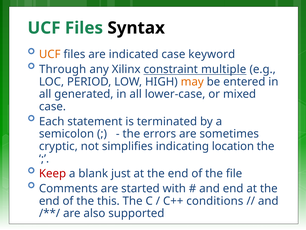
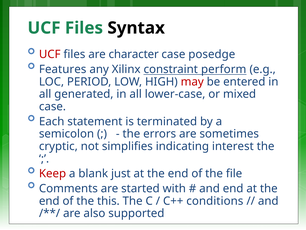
UCF colour: orange -> red (50, 54)
indicated: indicated -> character (134, 54)
keyword: keyword -> posedge (212, 54)
Through: Through -> Features (63, 69)
multiple: multiple -> perform (224, 69)
may colour: orange -> red (192, 82)
location: location -> interest (233, 146)
